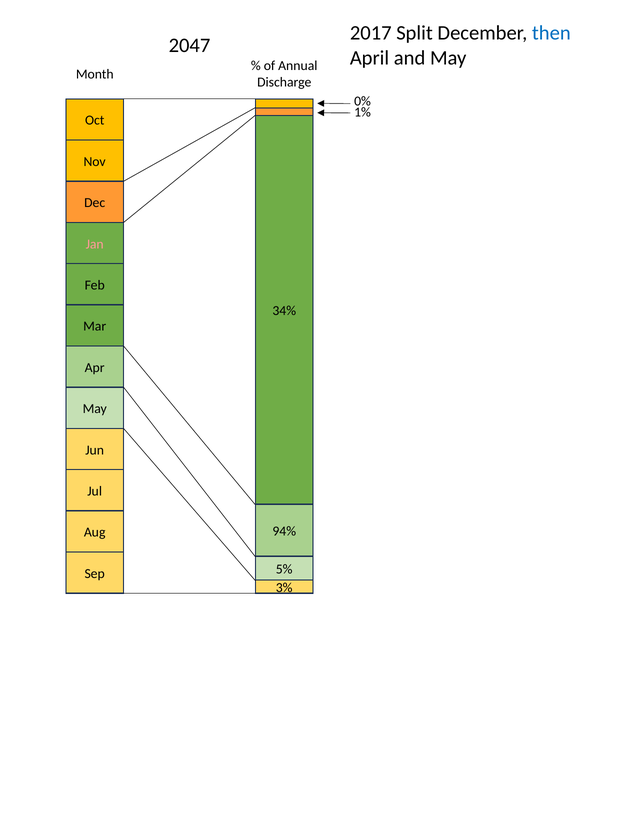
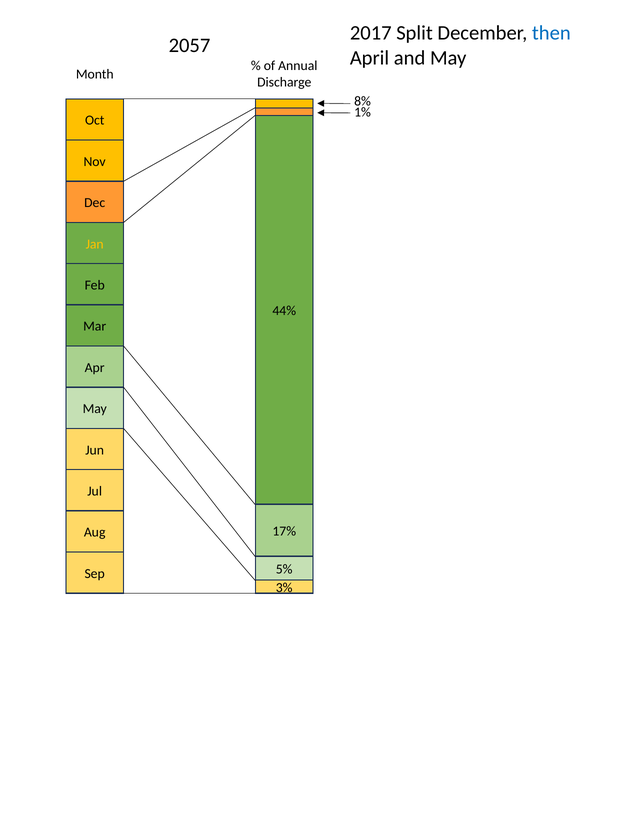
2047: 2047 -> 2057 (189, 45)
0%: 0% -> 8% (363, 101)
Jan colour: pink -> yellow (95, 244)
34%: 34% -> 44% (284, 311)
94%: 94% -> 17% (284, 531)
